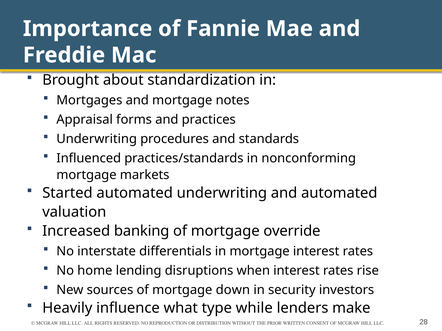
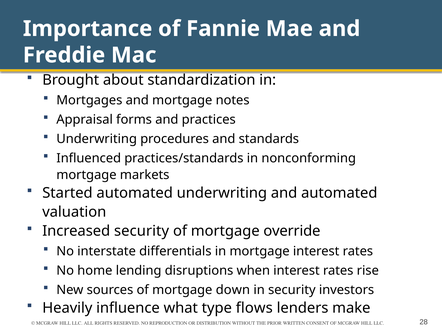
Increased banking: banking -> security (142, 231)
while: while -> flows (254, 309)
